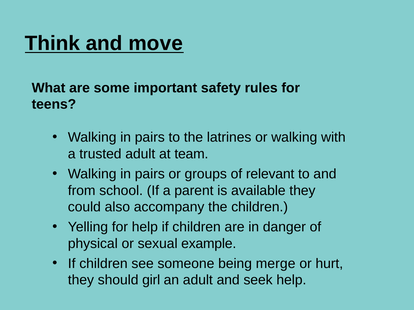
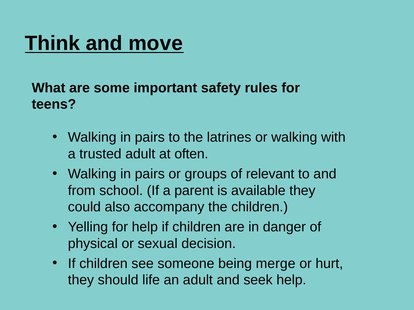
team: team -> often (191, 154)
example: example -> decision (209, 244)
girl: girl -> life (151, 281)
